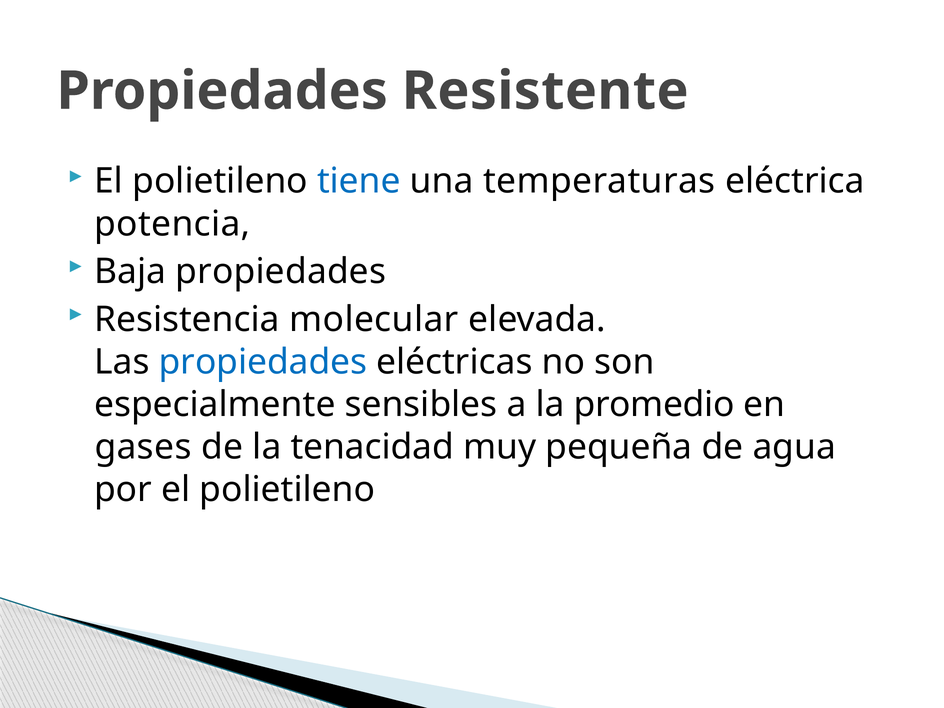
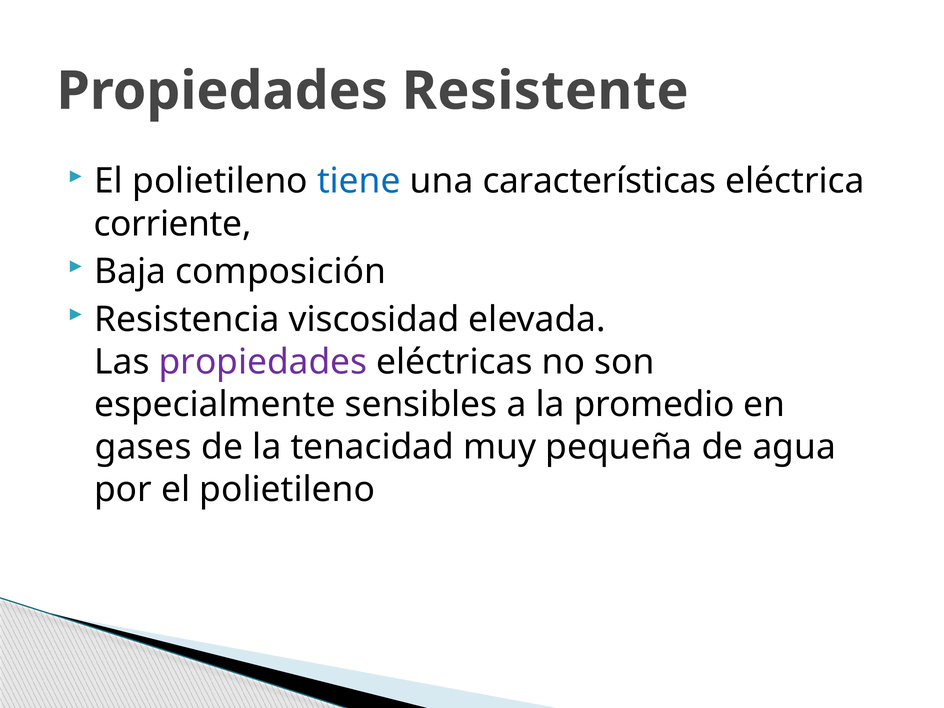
temperaturas: temperaturas -> características (600, 181)
potencia: potencia -> corriente (173, 224)
Baja propiedades: propiedades -> composición (281, 272)
molecular: molecular -> viscosidad (374, 319)
propiedades colour: blue -> purple (263, 362)
